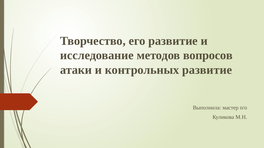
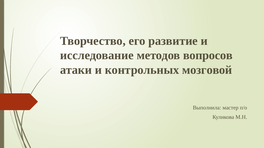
контрольных развитие: развитие -> мозговой (207, 70)
